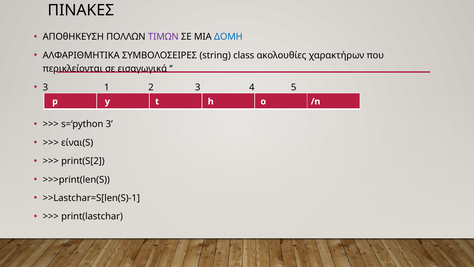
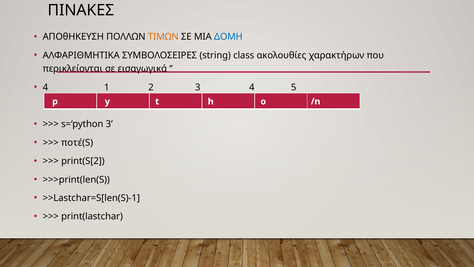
ΤΙΜΩΝ colour: purple -> orange (163, 37)
3: 3 -> 4 (45, 87)
είναι(S: είναι(S -> ποτέ(S (77, 142)
